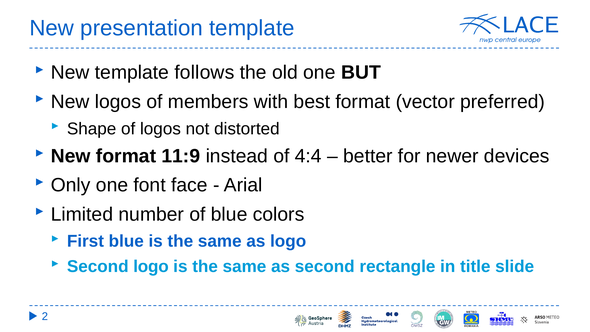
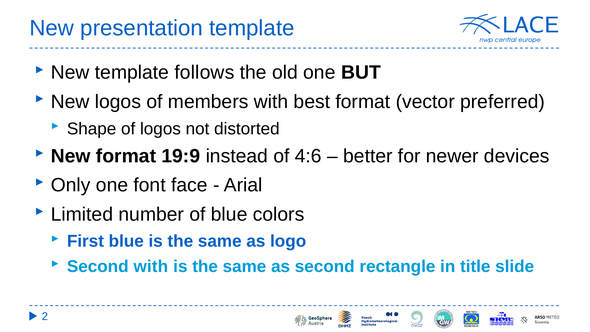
11:9: 11:9 -> 19:9 (181, 156)
4:4: 4:4 -> 4:6 (308, 156)
Second logo: logo -> with (151, 266)
